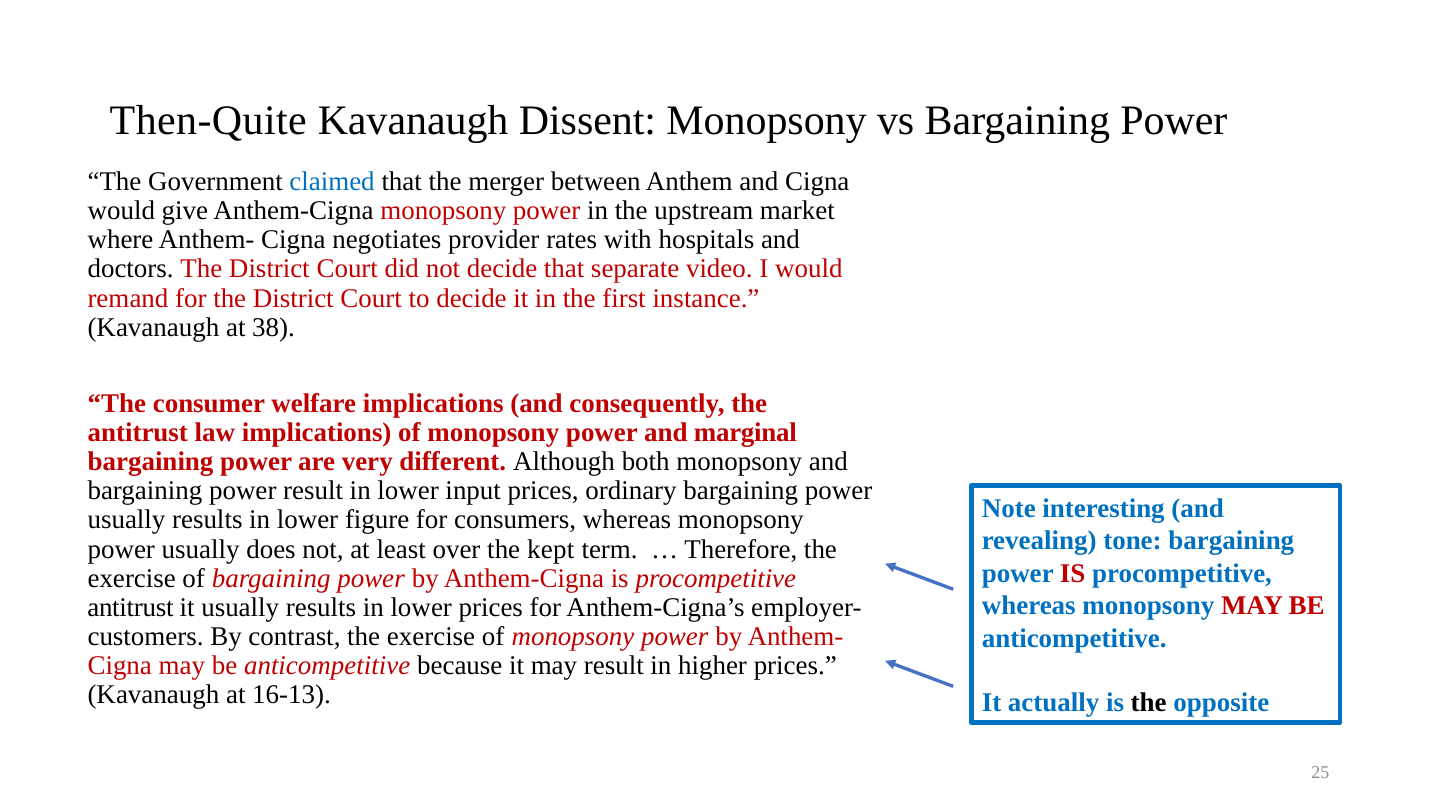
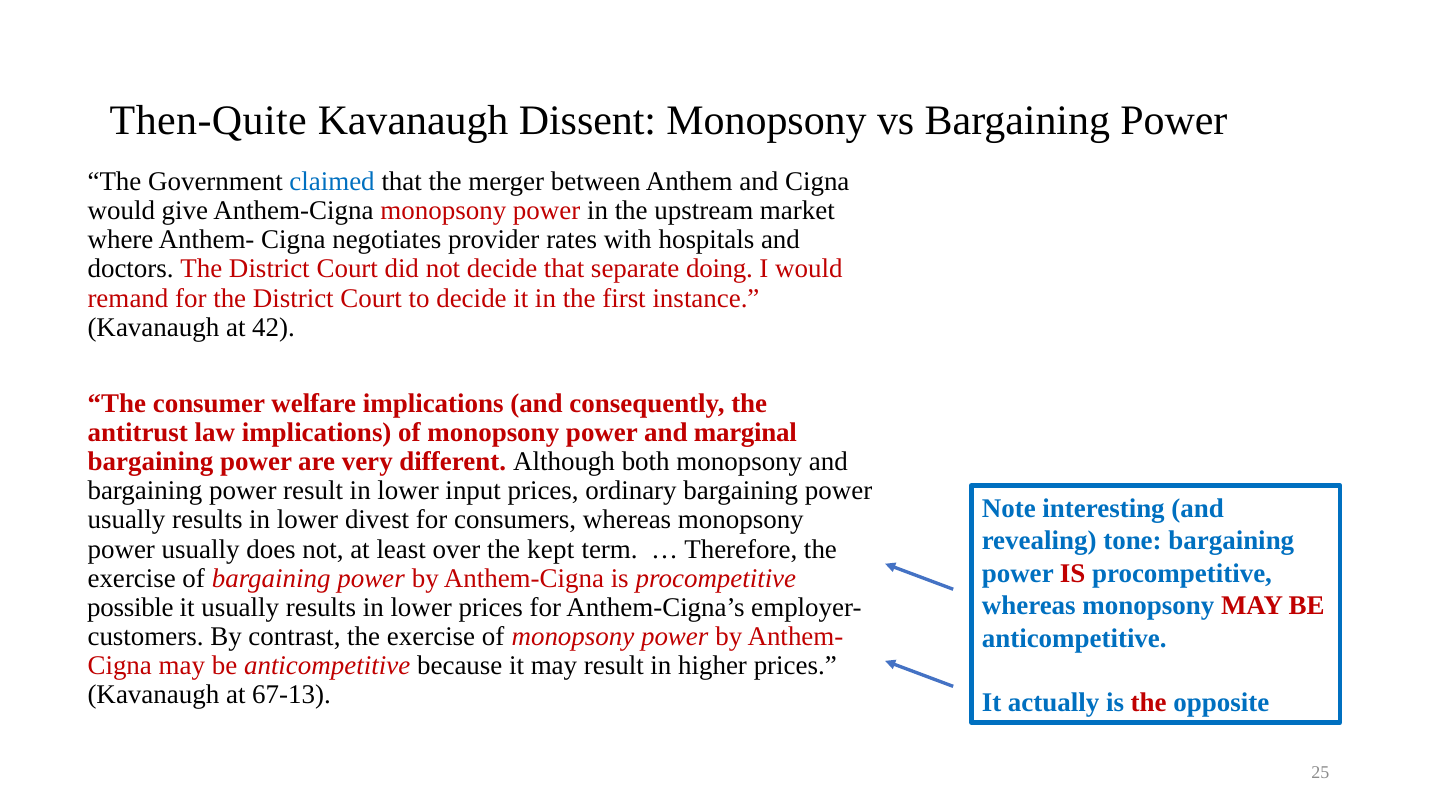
video: video -> doing (719, 269)
38: 38 -> 42 (274, 327)
figure: figure -> divest (377, 520)
antitrust: antitrust -> possible (130, 608)
16-13: 16-13 -> 67-13 (292, 695)
the colour: black -> red (1149, 703)
